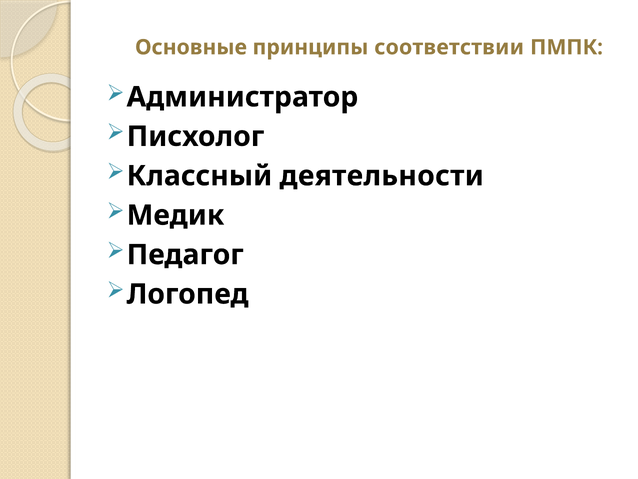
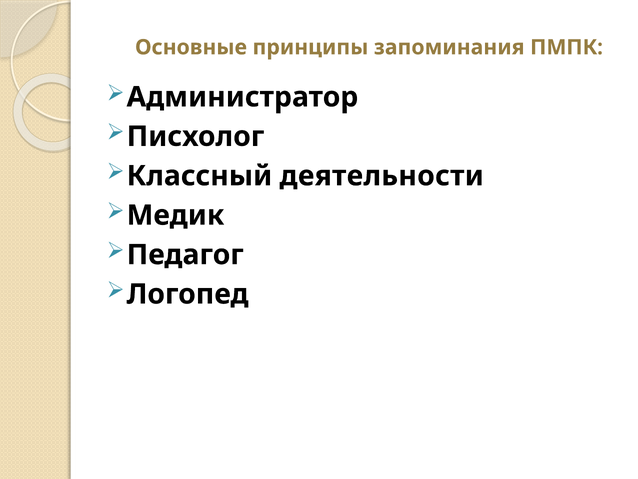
соответствии: соответствии -> запоминания (449, 47)
